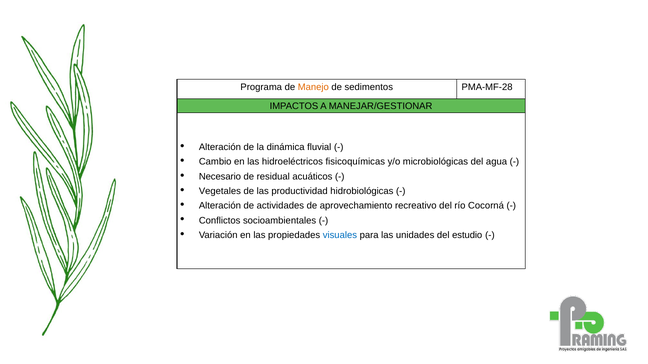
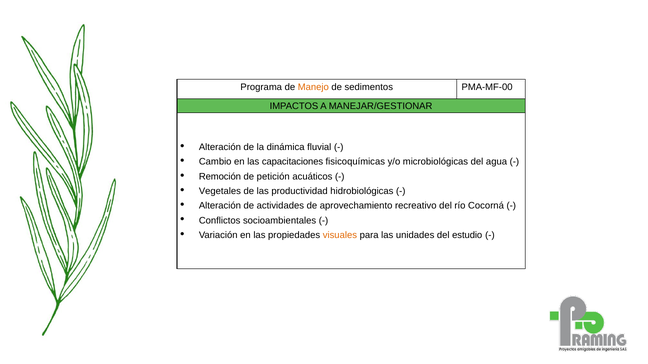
PMA-MF-28: PMA-MF-28 -> PMA-MF-00 (487, 87)
hidroeléctricos: hidroeléctricos -> capacitaciones (293, 162)
Necesario: Necesario -> Remoción (220, 177)
residual: residual -> petición (273, 177)
visuales colour: blue -> orange (340, 235)
